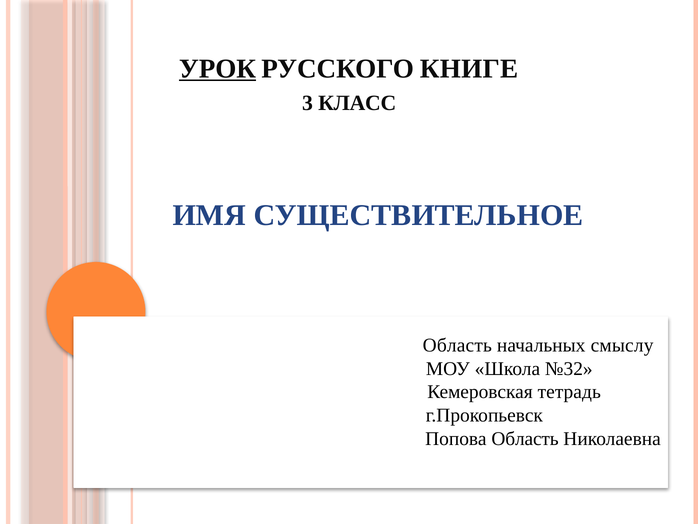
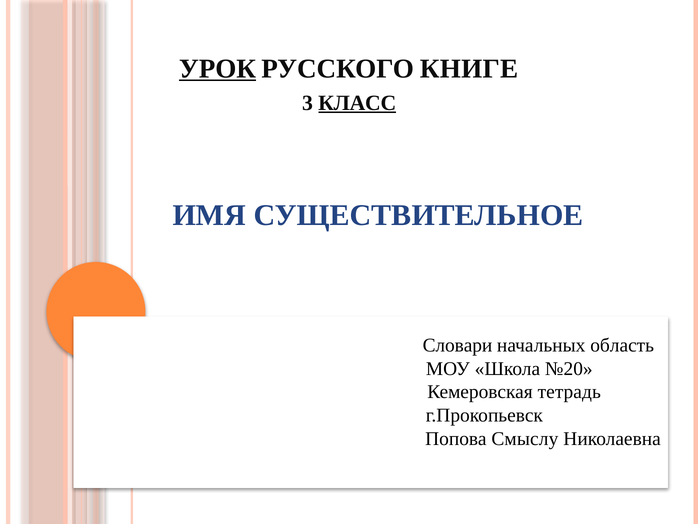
КЛАСС underline: none -> present (357, 103)
Область: Область -> Словари (457, 345)
смыслу: смыслу -> область (622, 345)
№32: №32 -> №20 (569, 368)
Попова Область: Область -> Смыслу (525, 438)
